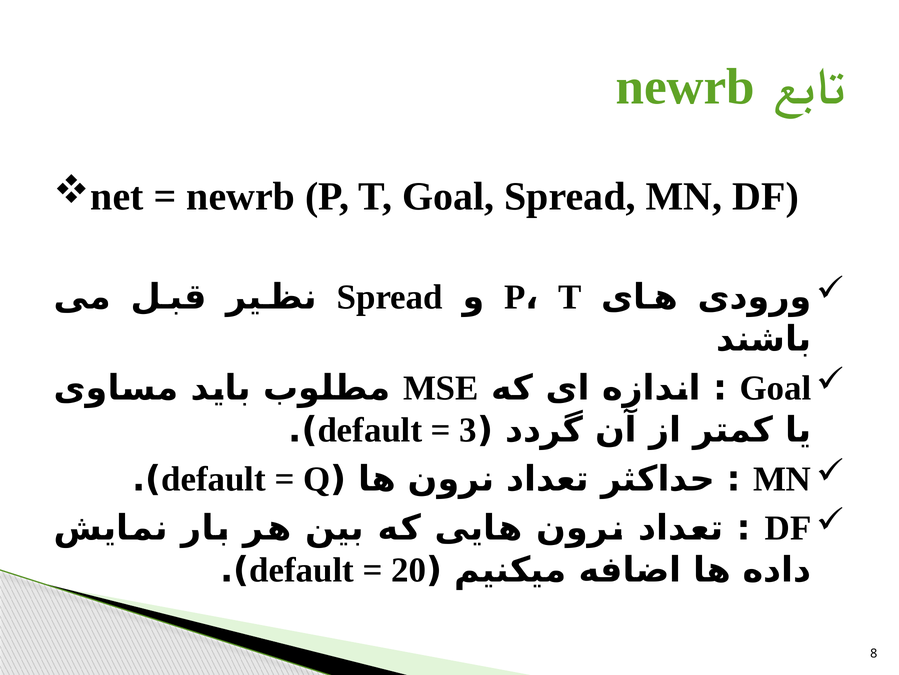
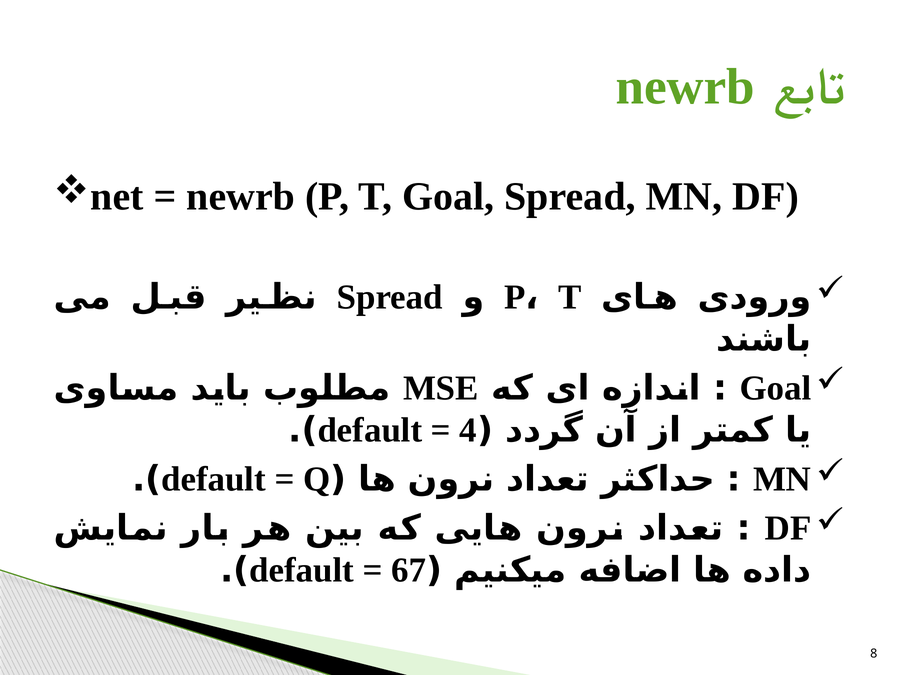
3: 3 -> 4 (468, 430)
20: 20 -> 67 (409, 570)
